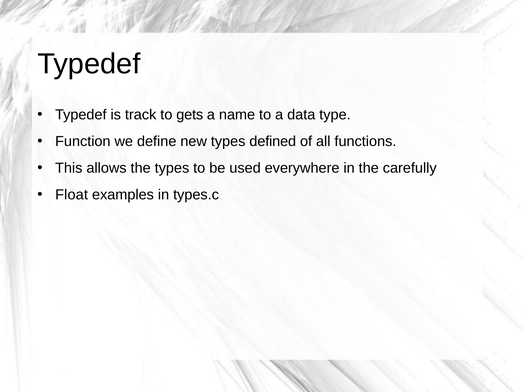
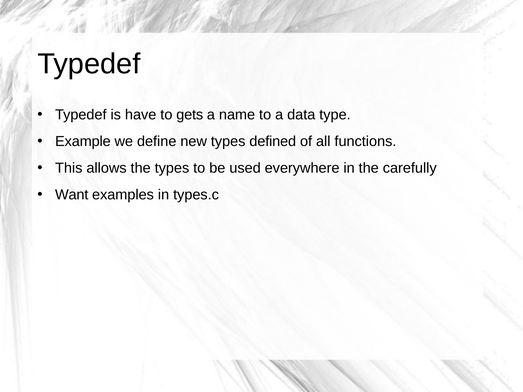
track: track -> have (141, 115)
Function: Function -> Example (83, 141)
Float: Float -> Want (72, 195)
